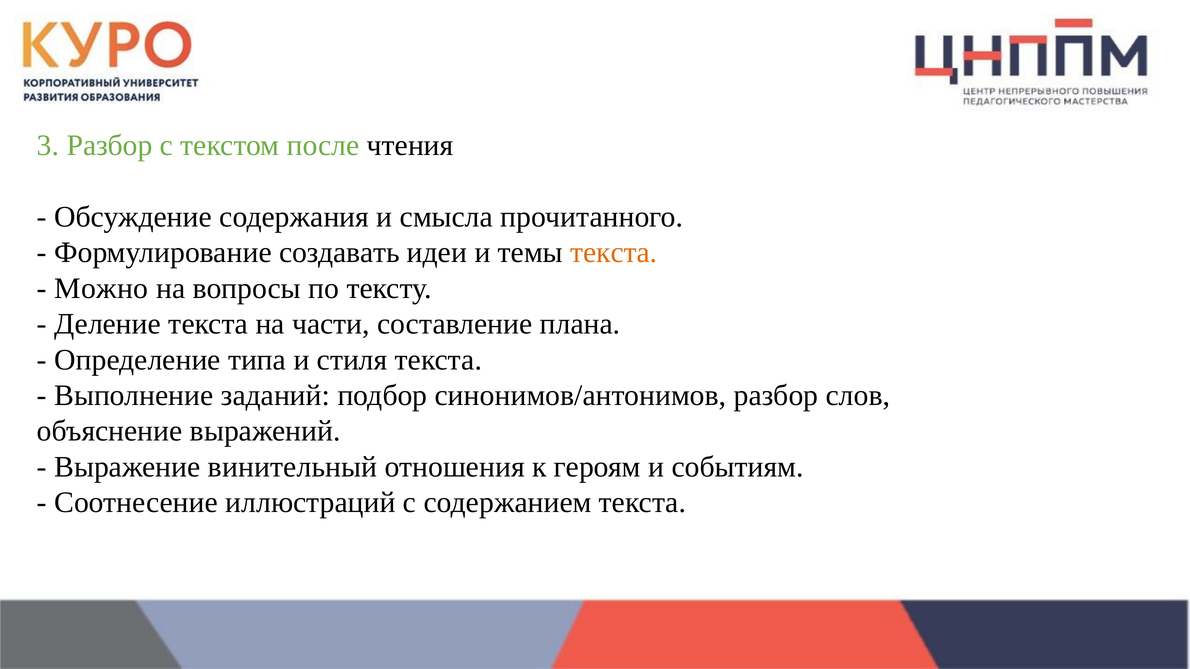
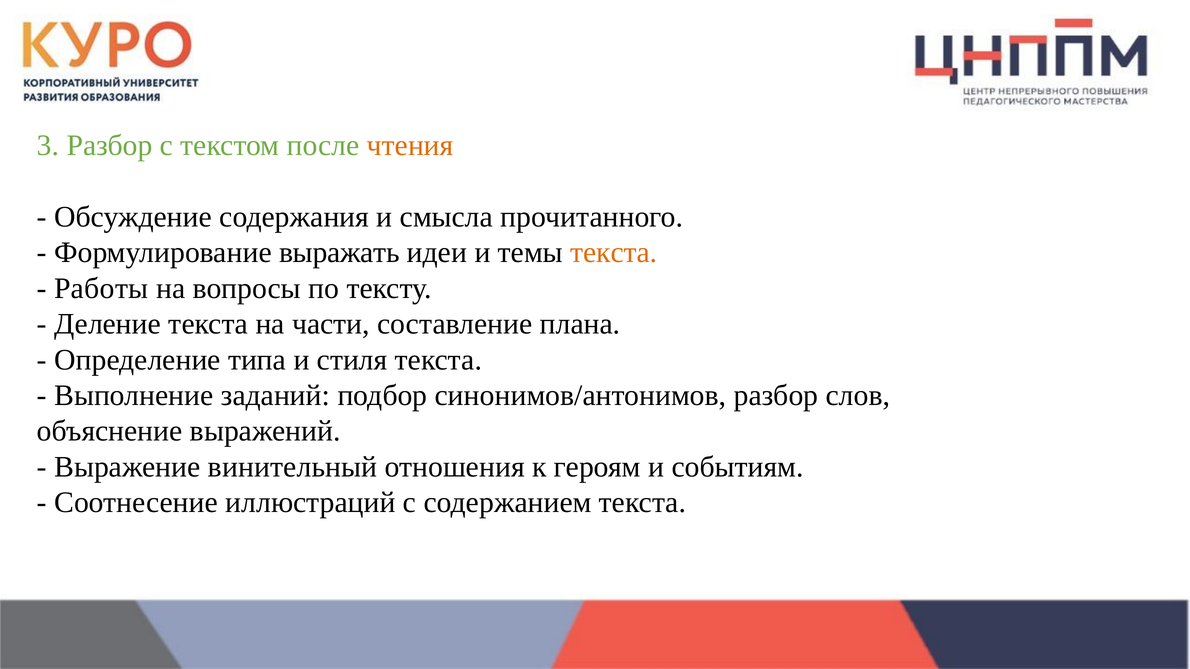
чтения colour: black -> orange (410, 146)
создавать: создавать -> выражать (339, 253)
Можно: Можно -> Работы (101, 288)
